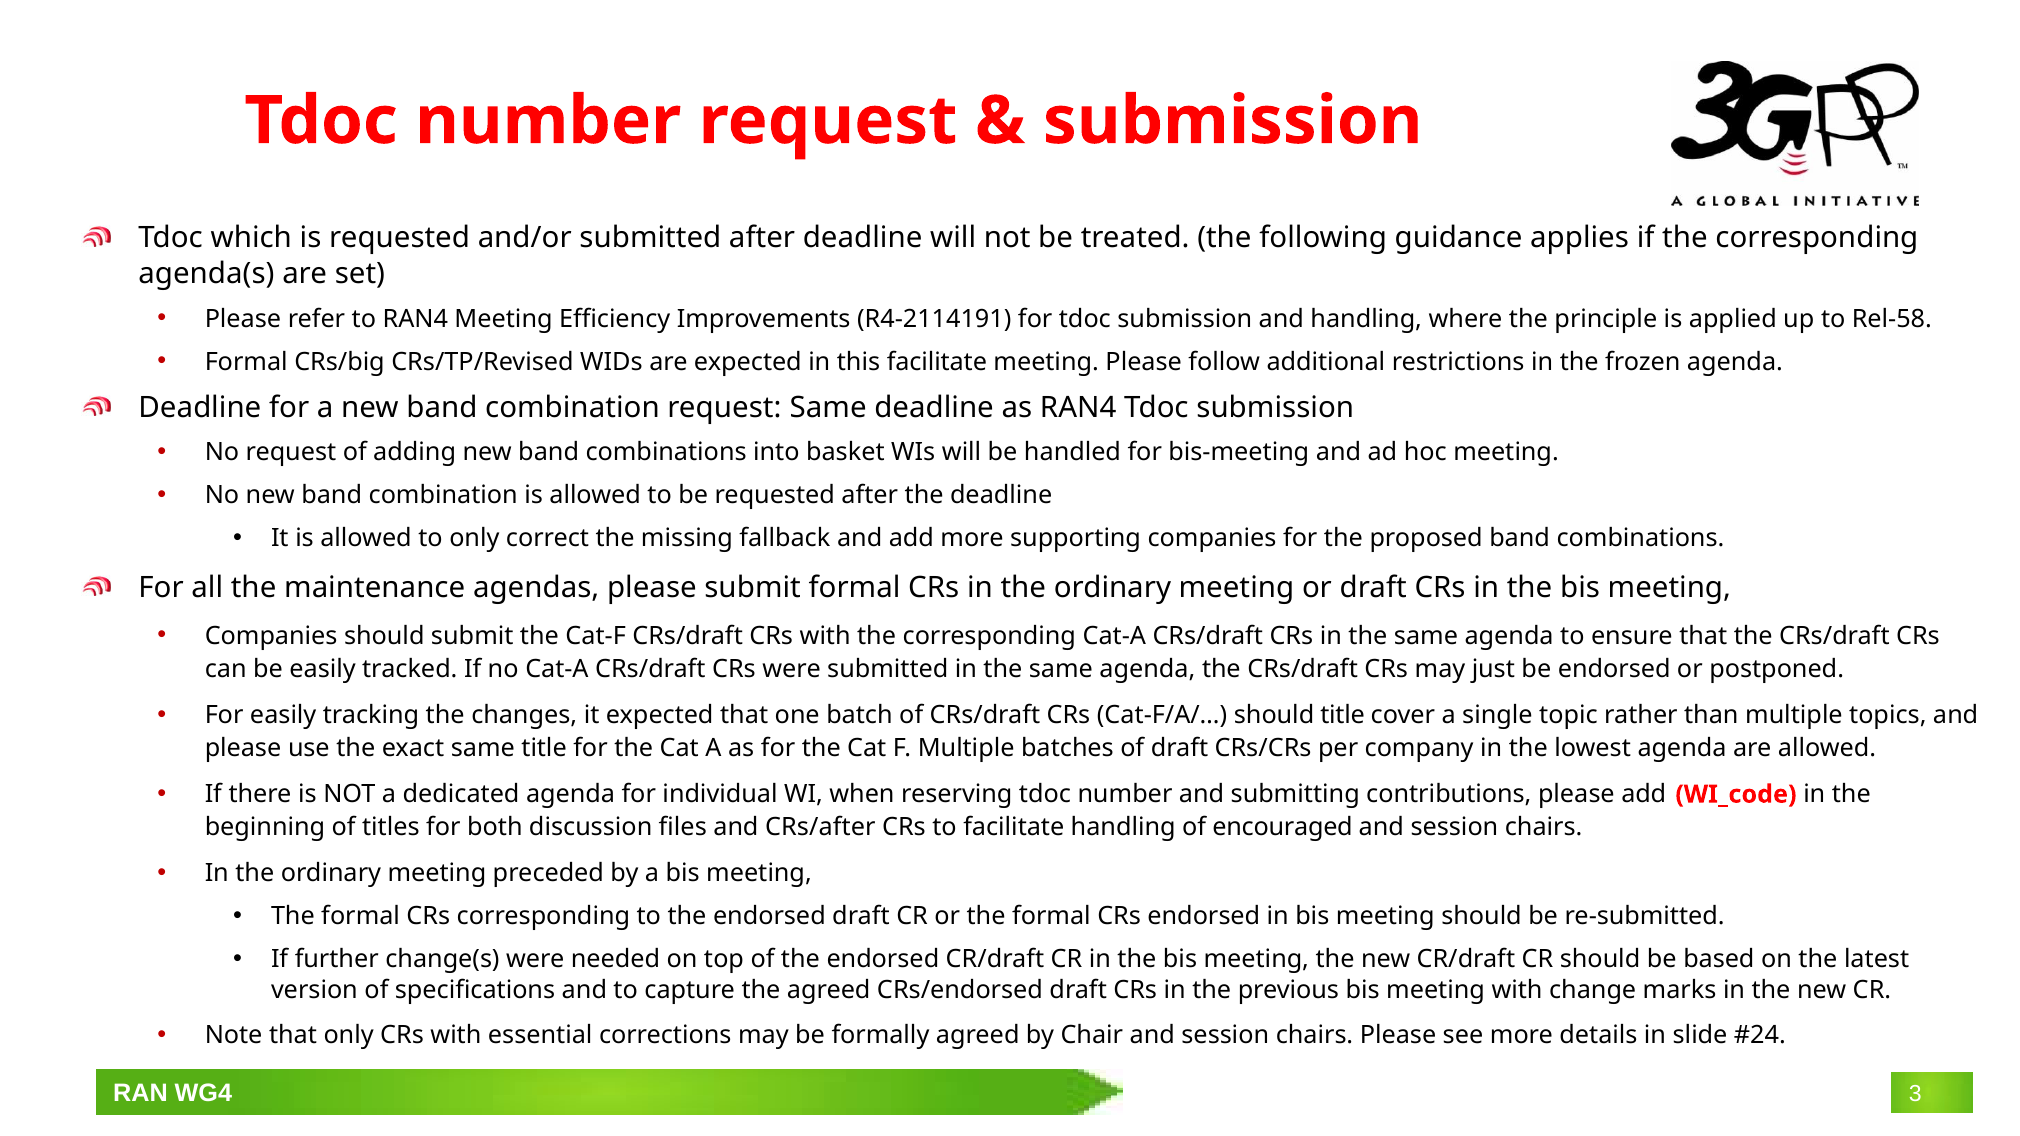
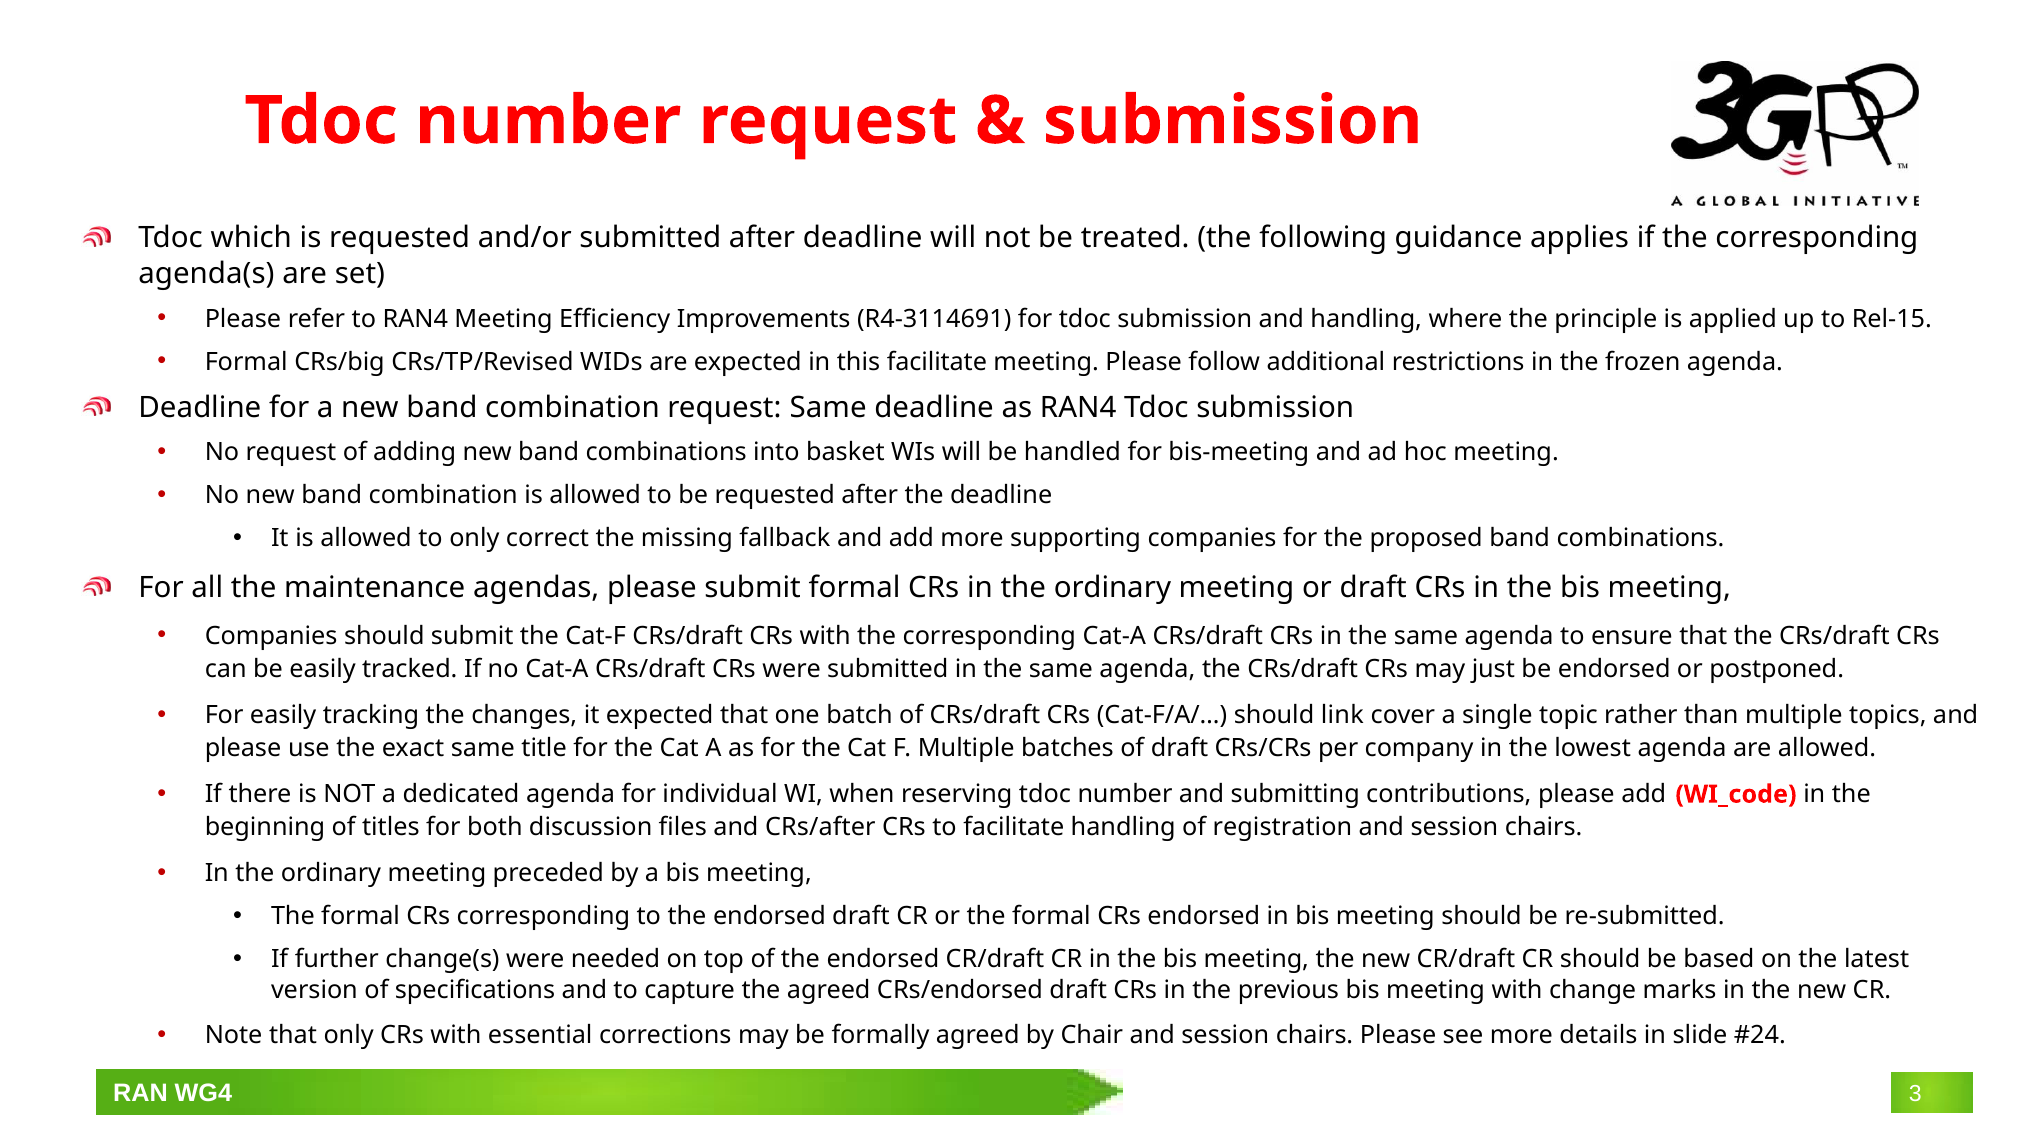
R4-2114191: R4-2114191 -> R4-3114691 (934, 319)
Rel-58: Rel-58 -> Rel-15 (1892, 319)
should title: title -> link (1342, 715)
encouraged: encouraged -> registration (1282, 828)
